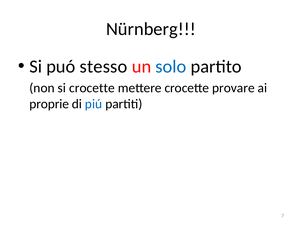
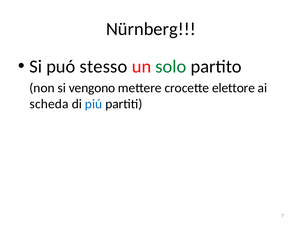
solo colour: blue -> green (171, 67)
si crocette: crocette -> vengono (92, 88)
provare: provare -> elettore (233, 88)
proprie: proprie -> scheda (49, 104)
